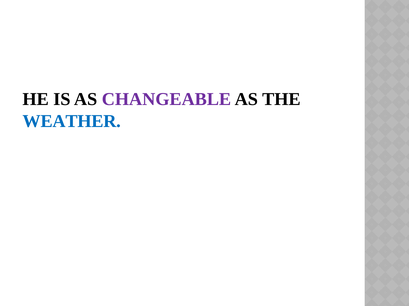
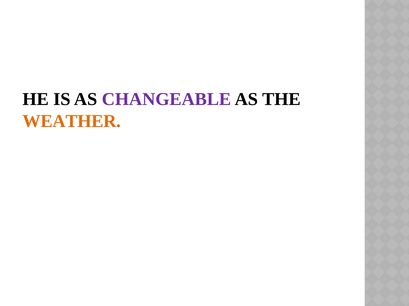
WEATHER colour: blue -> orange (72, 121)
